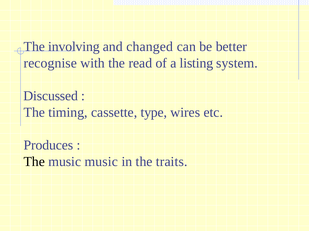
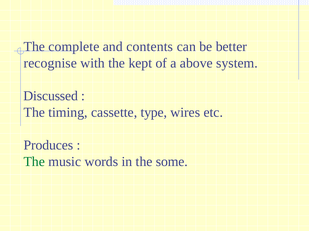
involving: involving -> complete (74, 47)
changed: changed -> contents (150, 47)
read: read -> kept (140, 63)
listing: listing -> above (196, 63)
The colour: black -> green (34, 162)
music music: music -> words (101, 162)
traits: traits -> some (172, 162)
